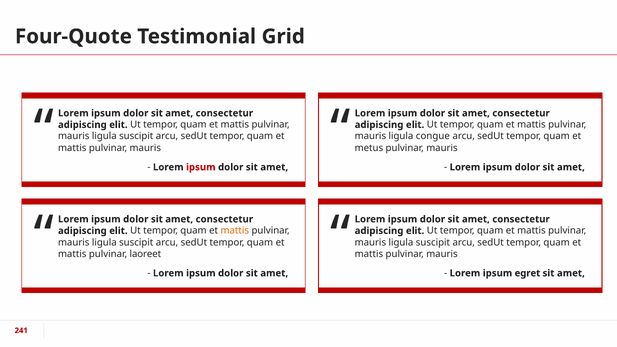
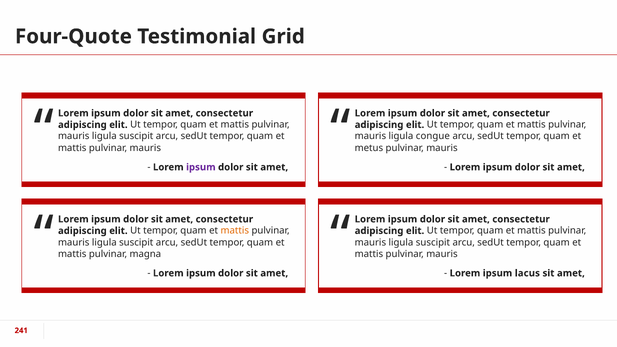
ipsum colour: red -> purple (201, 167)
laoreet: laoreet -> magna (145, 254)
egret: egret -> lacus (527, 273)
